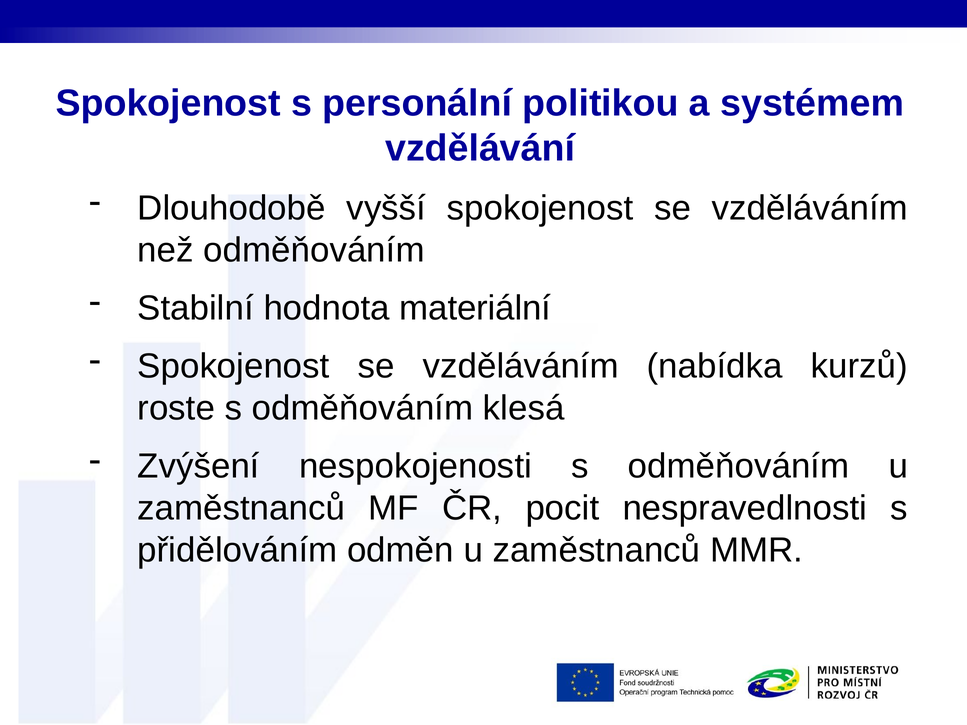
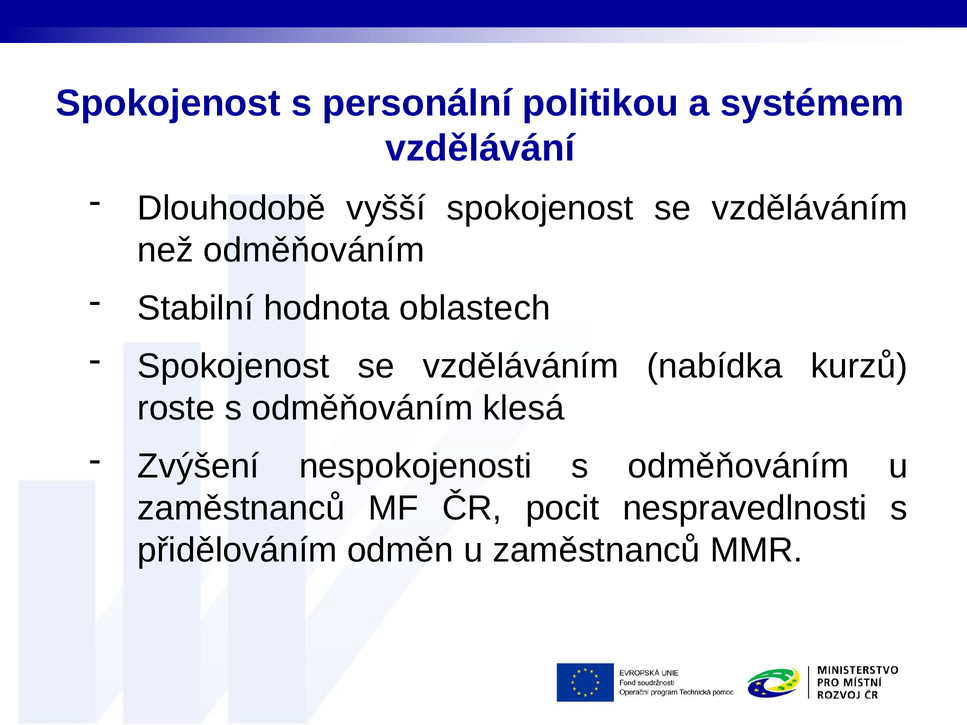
materiální: materiální -> oblastech (475, 308)
